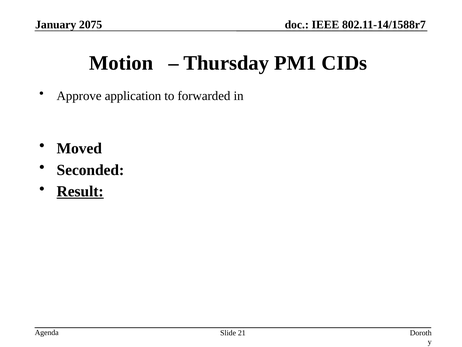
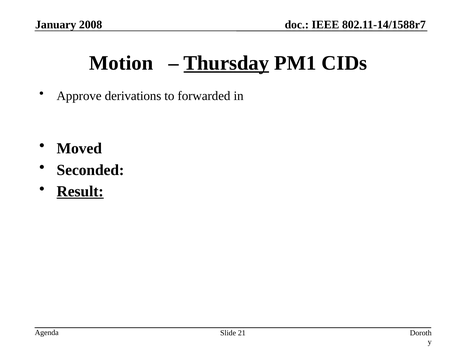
2075: 2075 -> 2008 (91, 25)
Thursday underline: none -> present (226, 63)
application: application -> derivations (133, 96)
